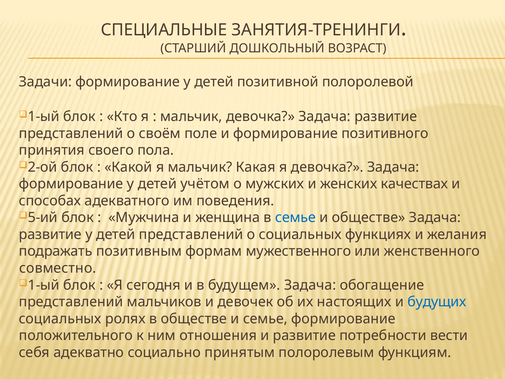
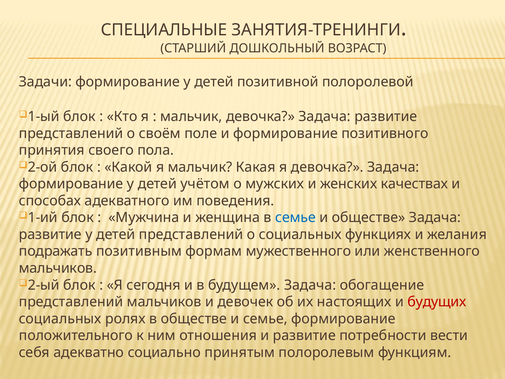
5-ий: 5-ий -> 1-ий (43, 218)
совместно: совместно -> мальчиков (58, 268)
1-ый: 1-ый -> 2-ый (44, 285)
будущих colour: blue -> red (437, 302)
